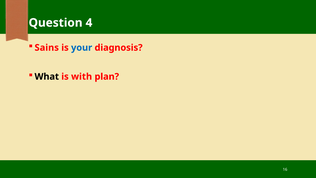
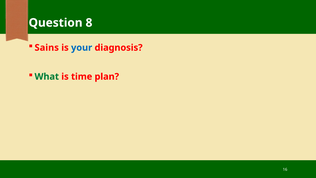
4: 4 -> 8 (89, 23)
What colour: black -> green (47, 77)
with: with -> time (82, 77)
